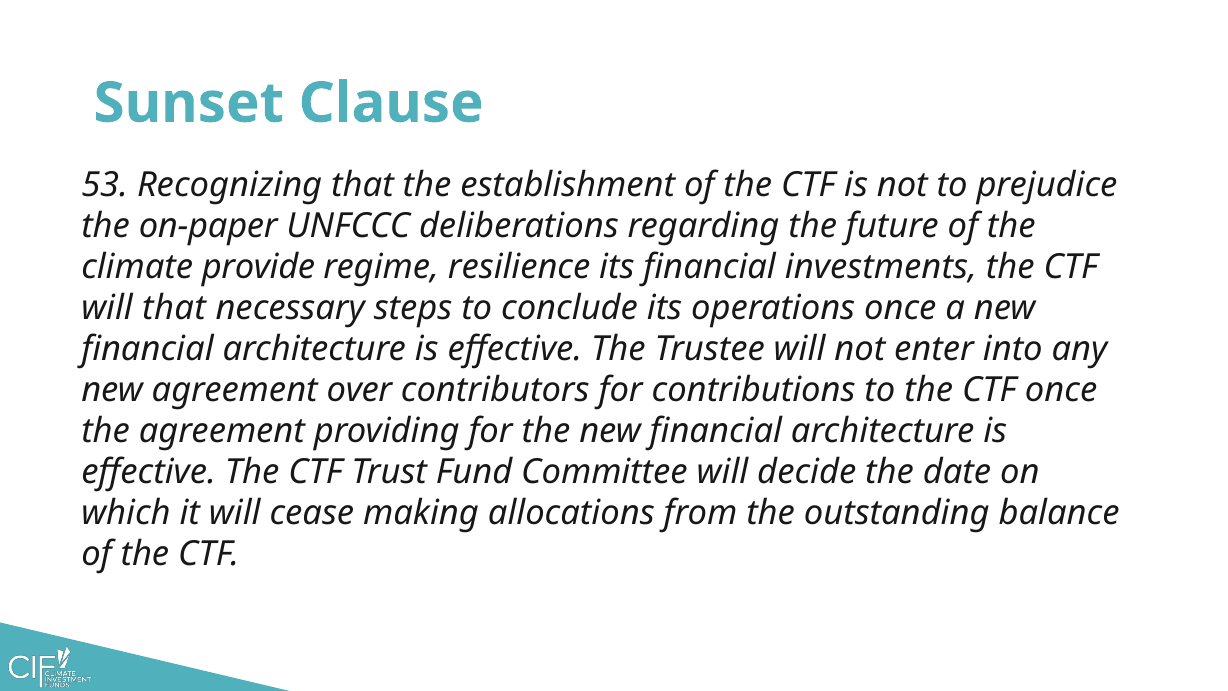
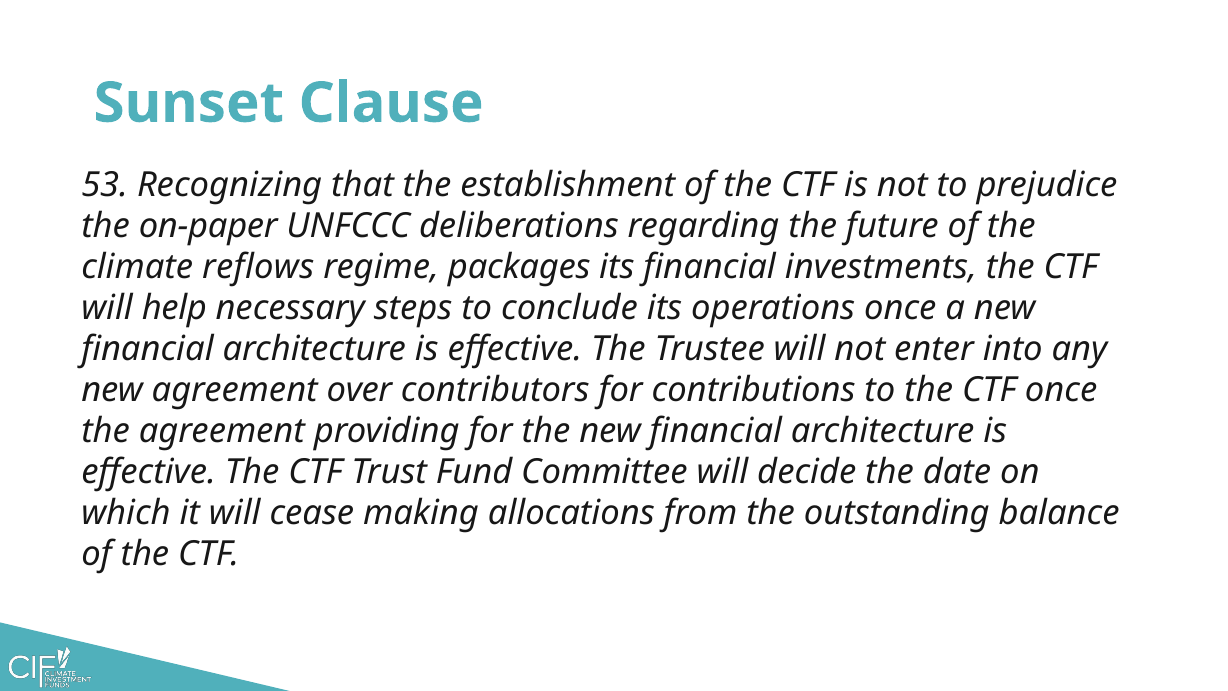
provide: provide -> reflows (258, 267)
resilience: resilience -> packages (519, 267)
will that: that -> help (174, 308)
